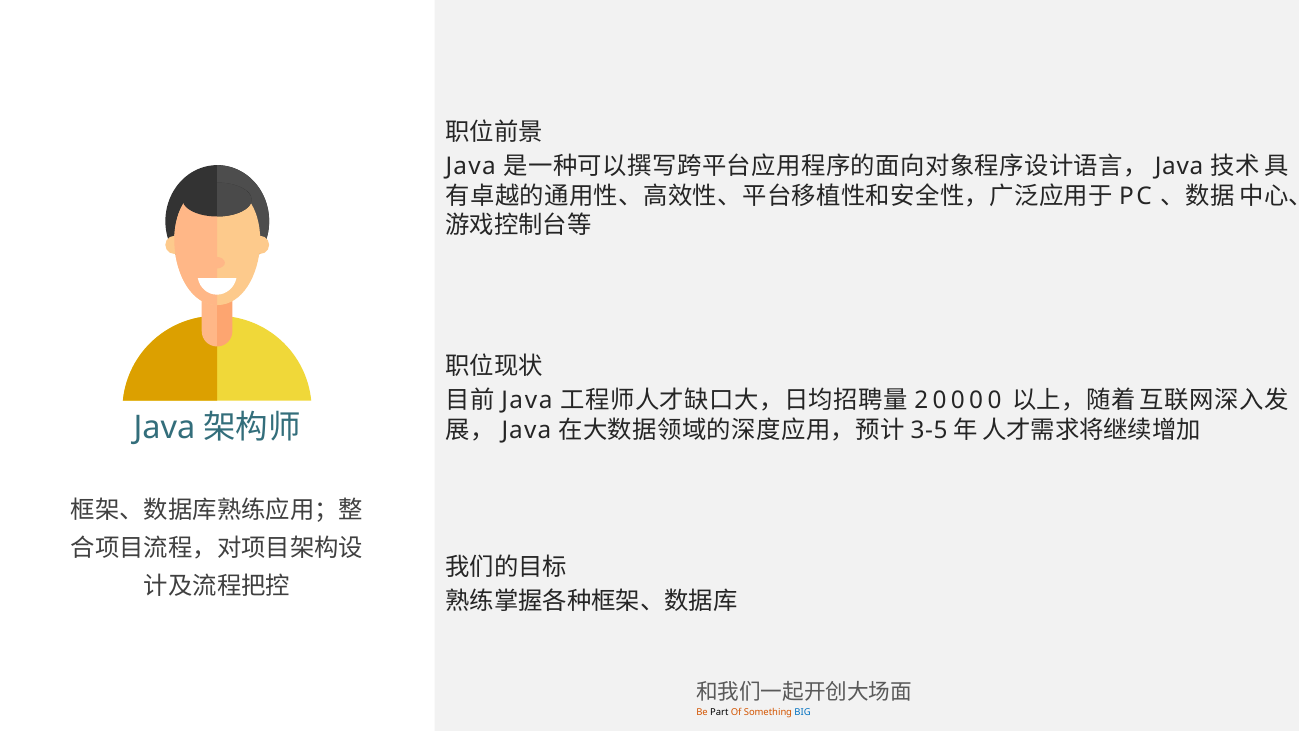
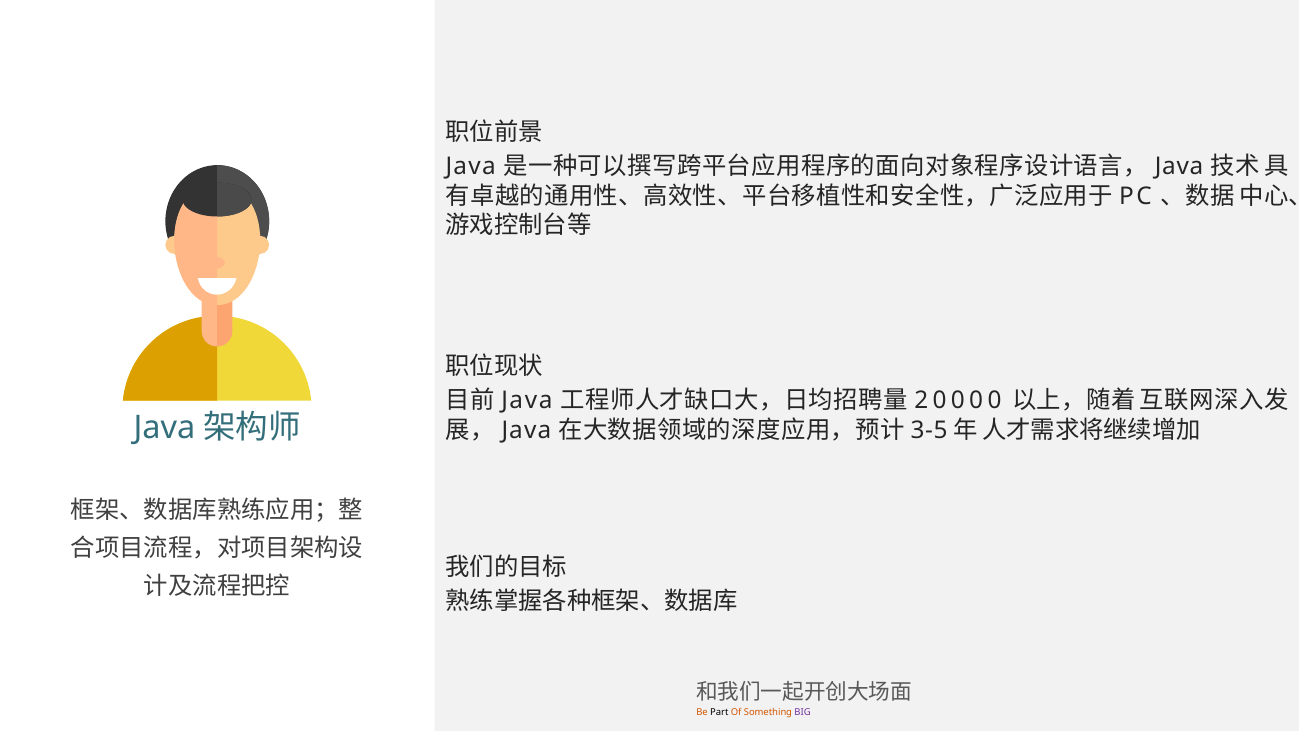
BIG colour: blue -> purple (803, 713)
